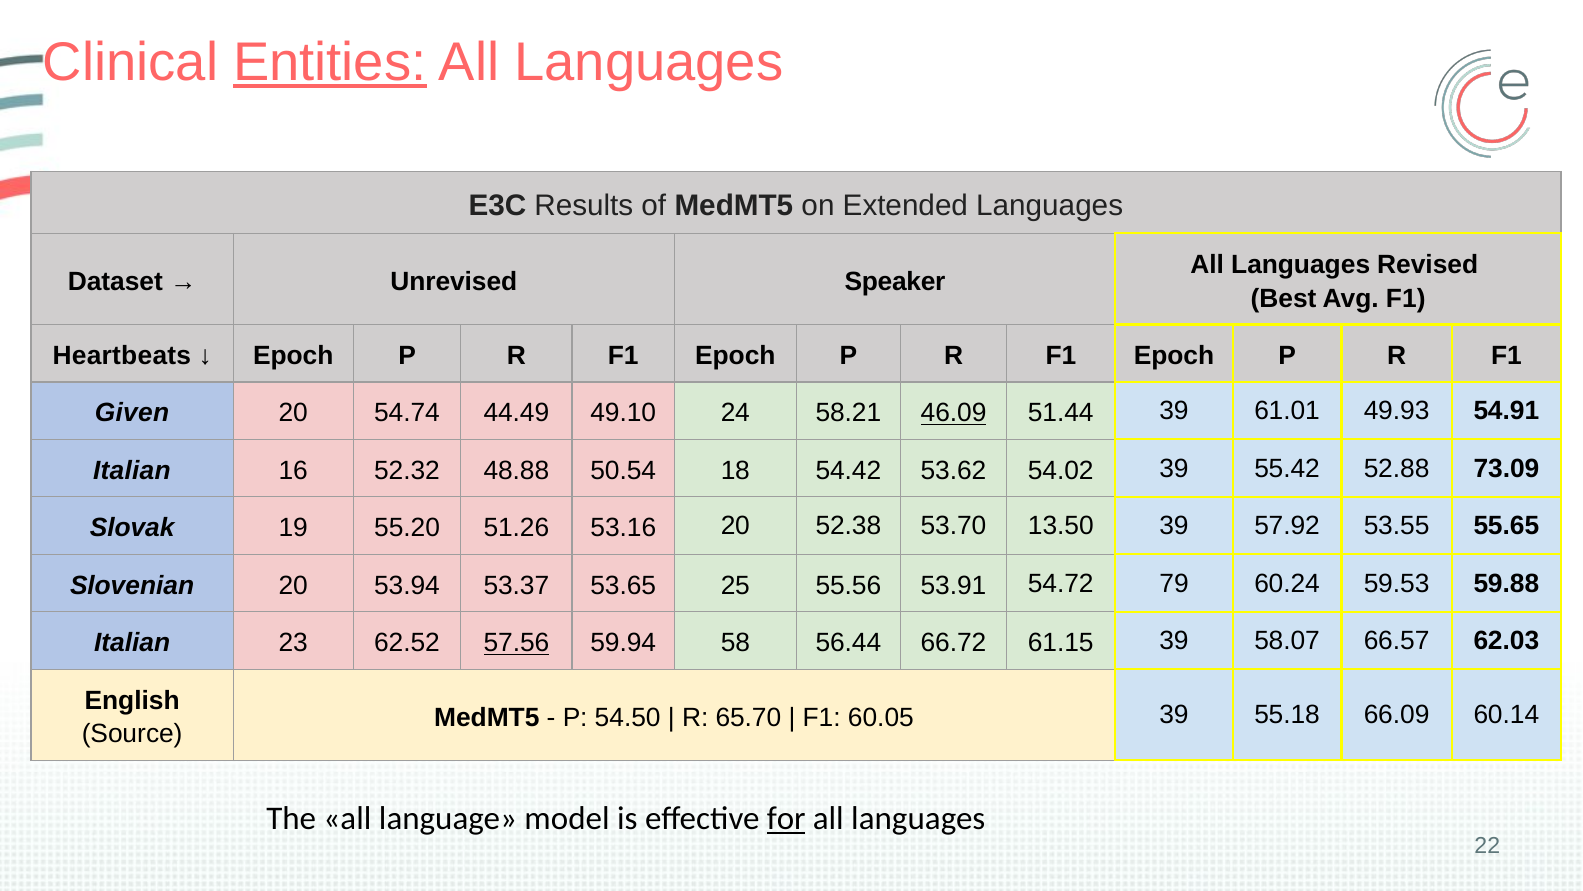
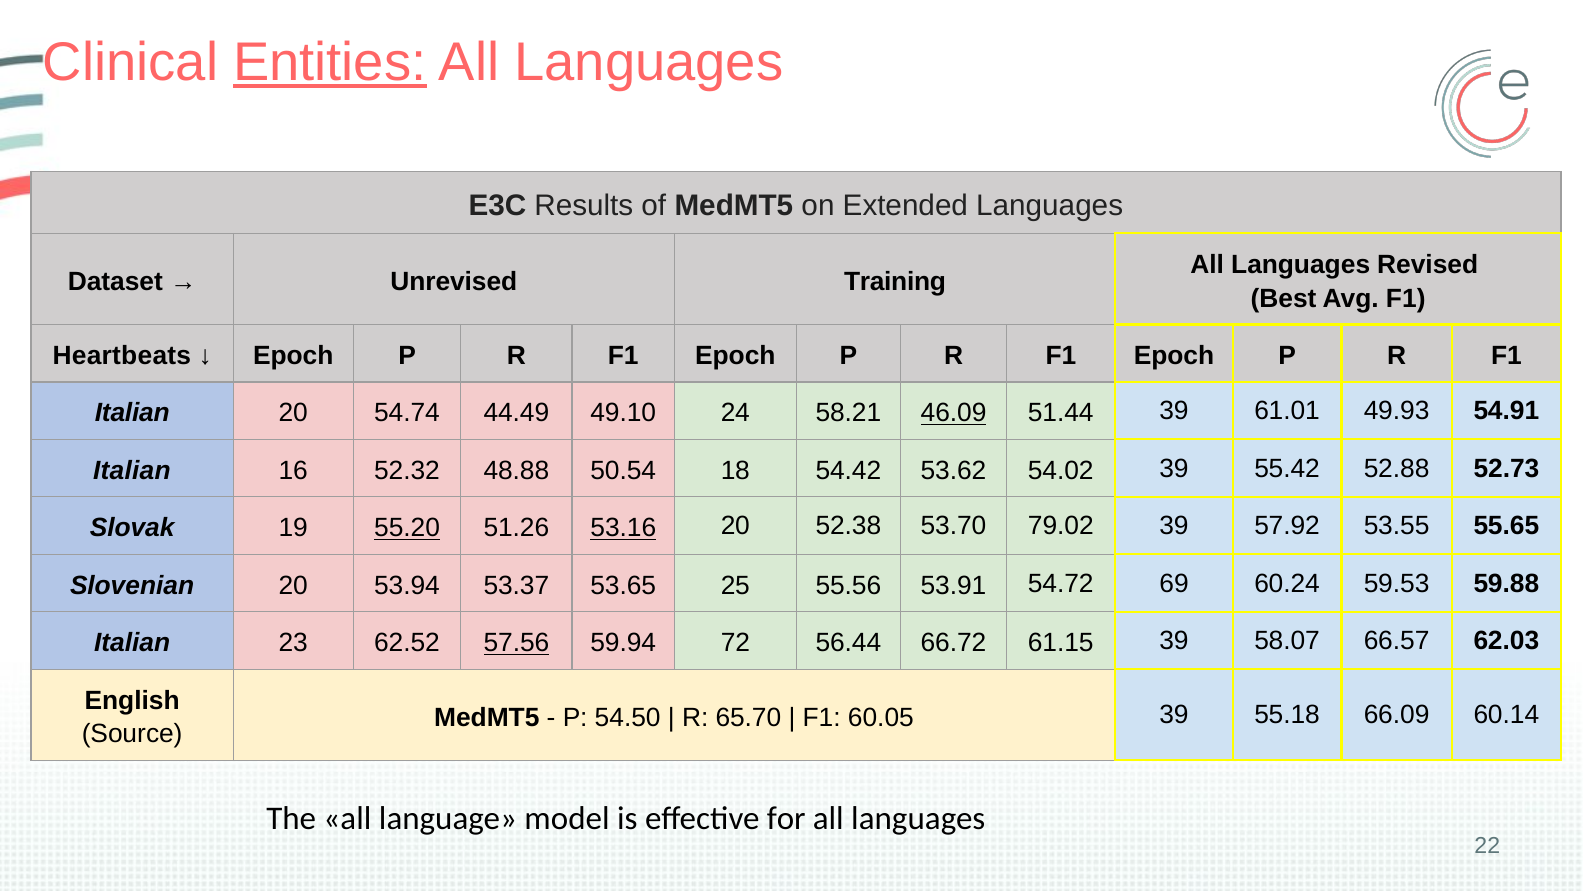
Speaker: Speaker -> Training (895, 281)
Given: Given -> Italian (132, 413)
73.09: 73.09 -> 52.73 (1506, 468)
55.20 underline: none -> present (407, 528)
53.16 underline: none -> present (623, 528)
13.50: 13.50 -> 79.02 (1061, 526)
79: 79 -> 69 (1174, 583)
58: 58 -> 72 (735, 643)
for underline: present -> none (786, 818)
